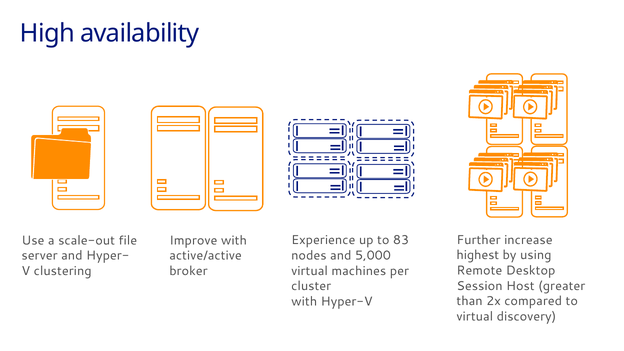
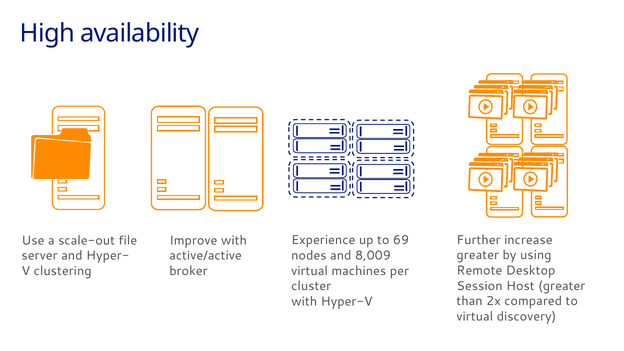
83: 83 -> 69 (401, 240)
highest: highest -> greater (478, 255)
5,000: 5,000 -> 8,009 (373, 256)
